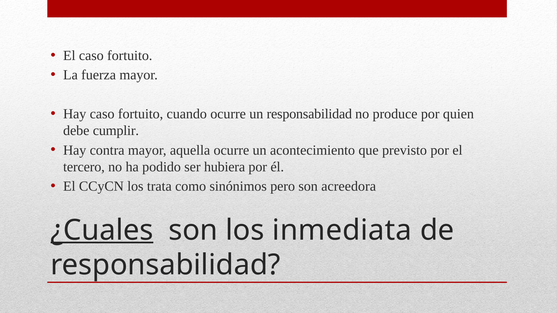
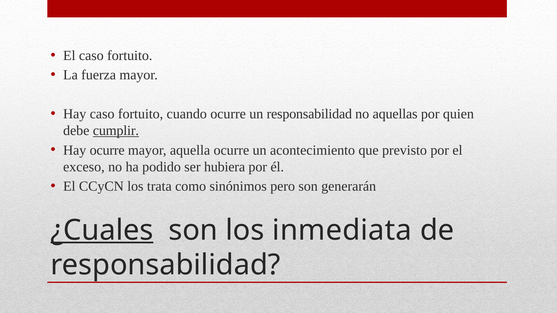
produce: produce -> aquellas (395, 114)
cumplir underline: none -> present (116, 131)
Hay contra: contra -> ocurre (107, 150)
tercero: tercero -> exceso (84, 167)
acreedora: acreedora -> generarán (349, 186)
